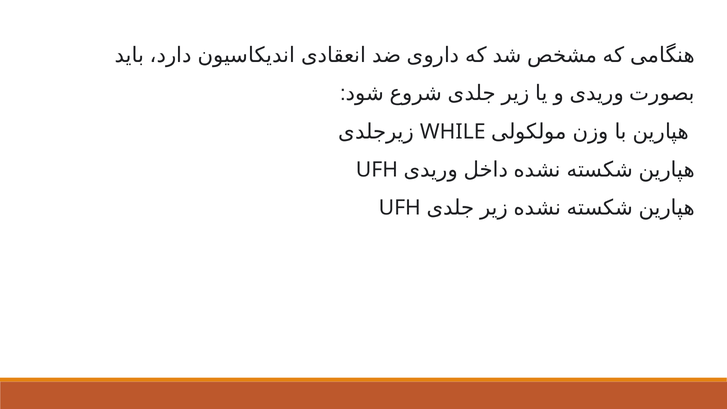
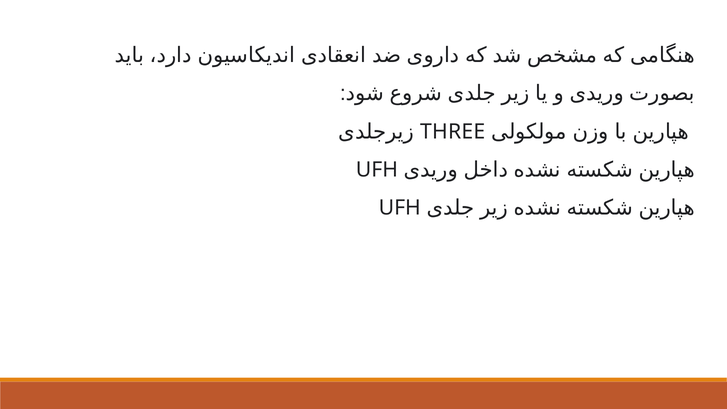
WHILE: WHILE -> THREE (453, 132)
